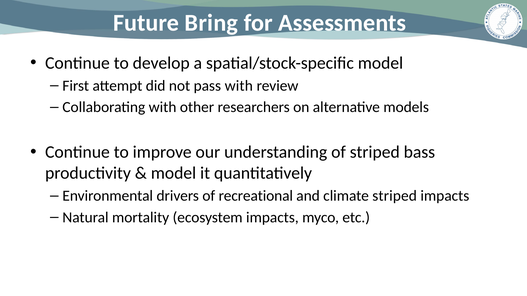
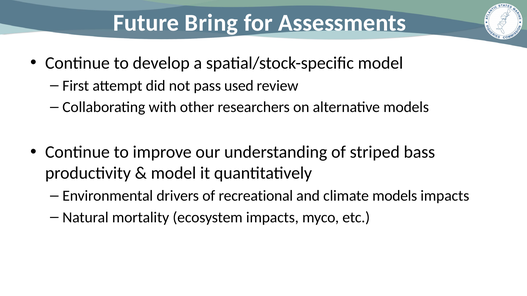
pass with: with -> used (239, 86)
climate striped: striped -> models (395, 196)
